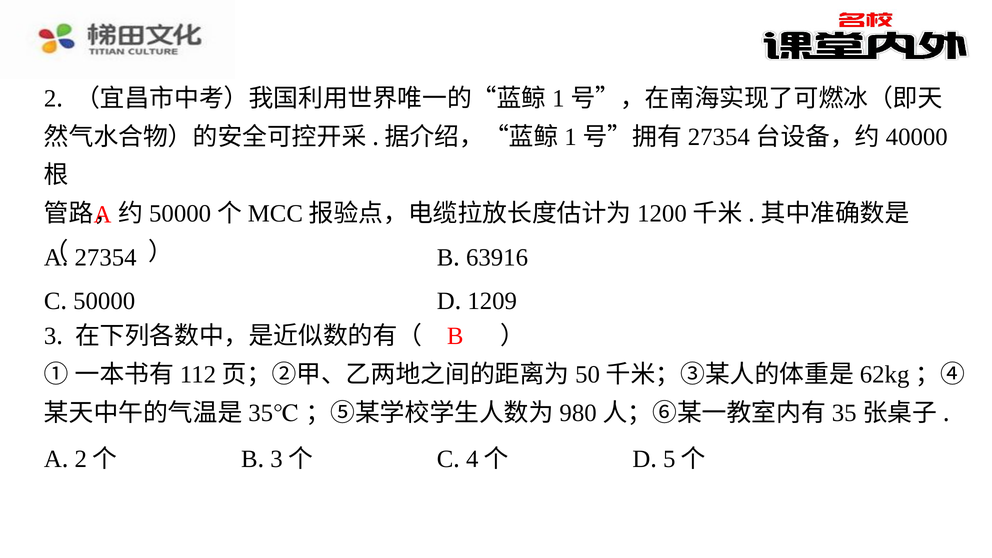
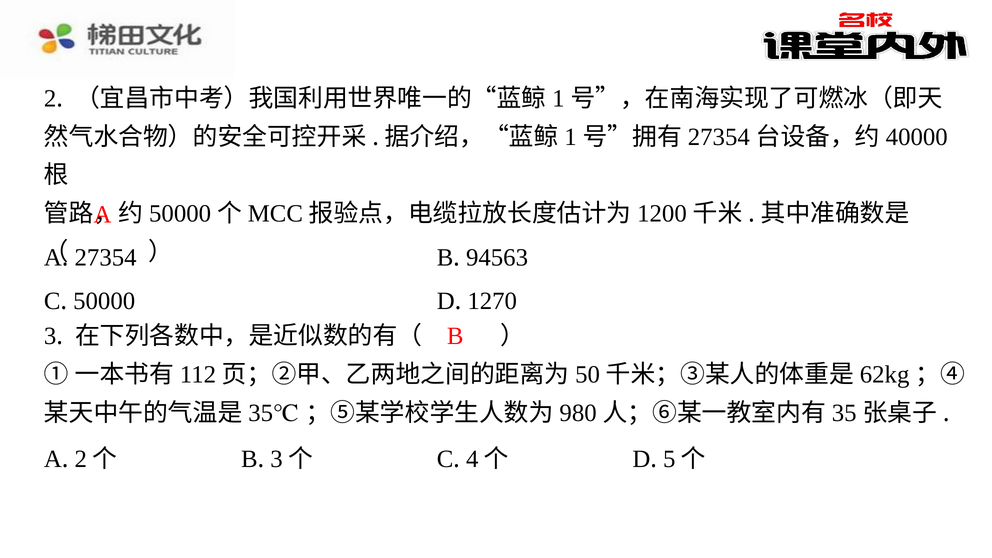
63916: 63916 -> 94563 (497, 258)
1209: 1209 -> 1270 (492, 301)
